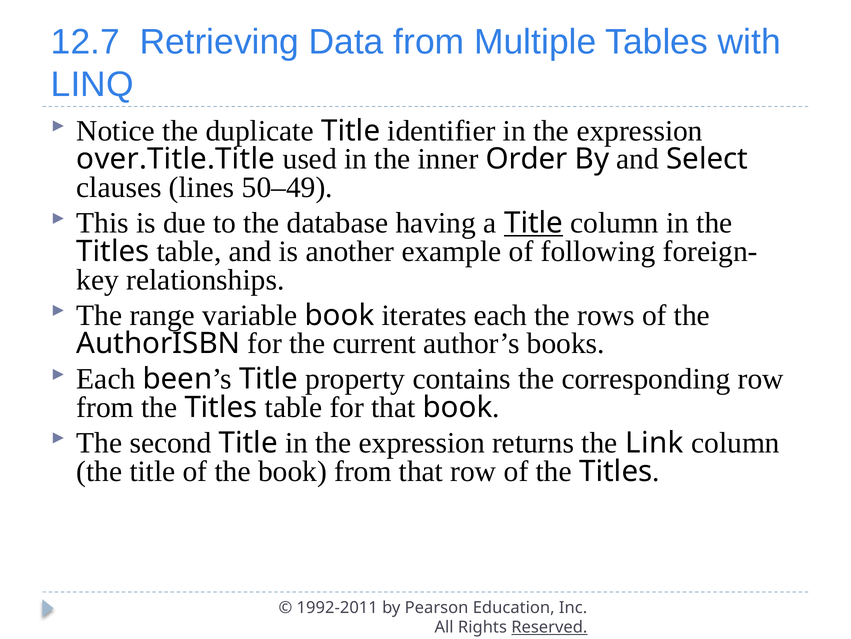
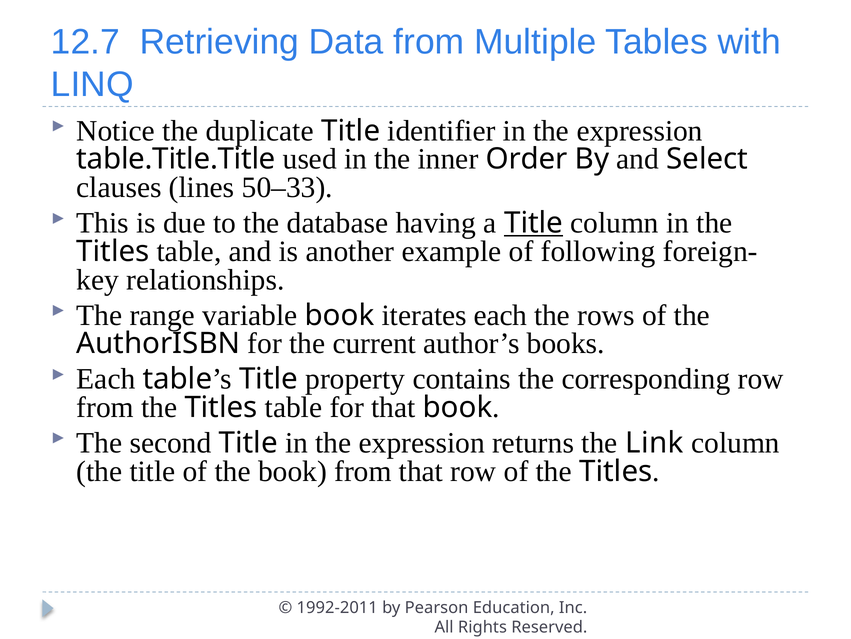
over.Title.Title: over.Title.Title -> table.Title.Title (176, 159)
50–49: 50–49 -> 50–33 (287, 187)
Each been: been -> table (177, 379)
Reserved underline: present -> none (549, 627)
